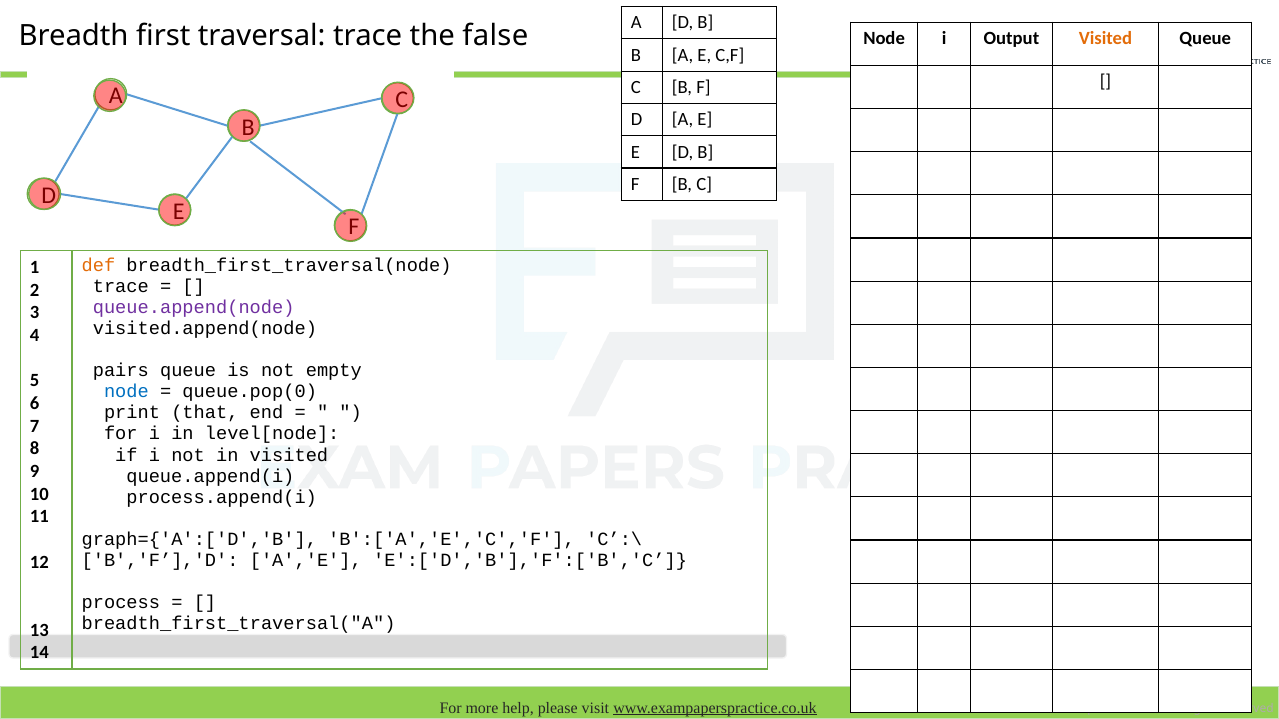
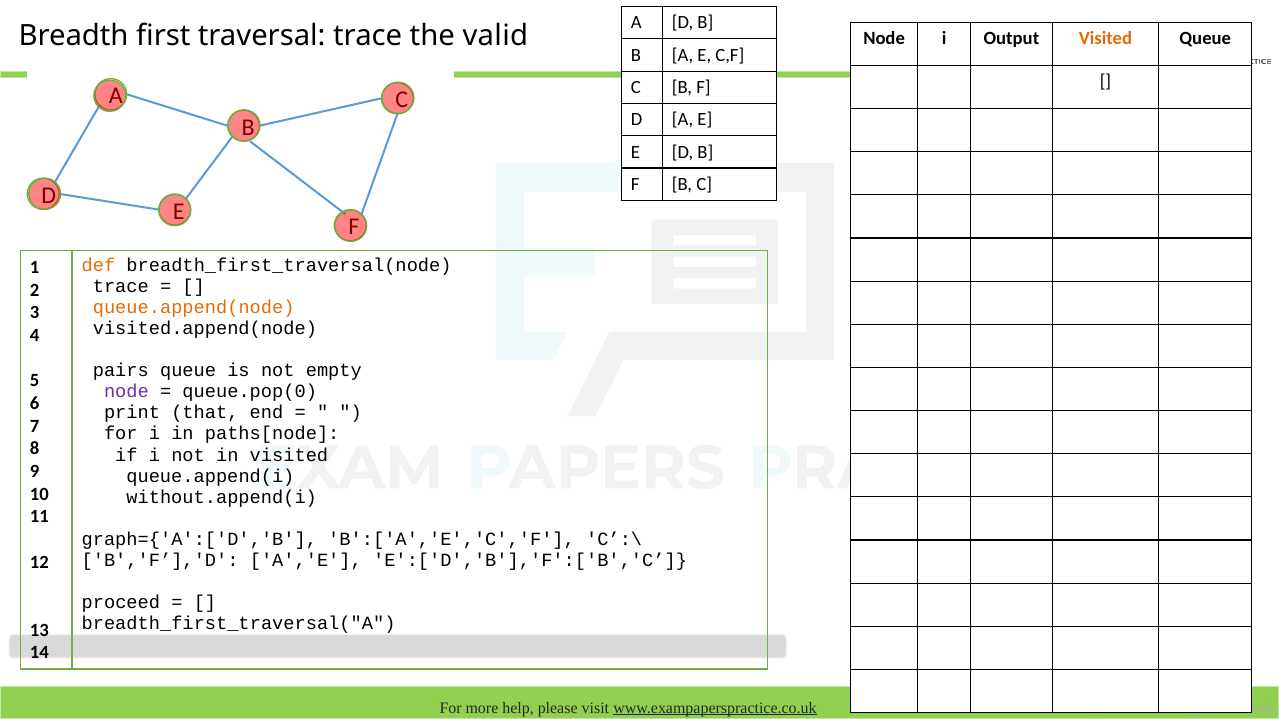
false: false -> valid (495, 35)
queue.append(node colour: purple -> orange (194, 307)
node colour: blue -> purple (126, 392)
level[node: level[node -> paths[node (272, 434)
process.append(i: process.append(i -> without.append(i (222, 497)
process: process -> proceed (121, 603)
